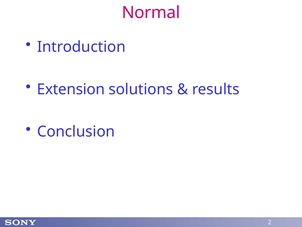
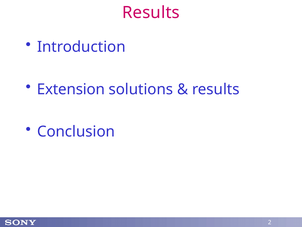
Normal: Normal -> Results (151, 12)
